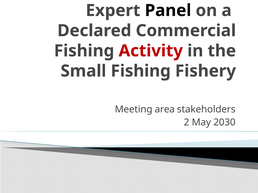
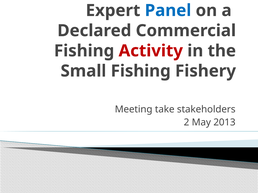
Panel colour: black -> blue (168, 11)
area: area -> take (165, 110)
2030: 2030 -> 2013 (224, 123)
